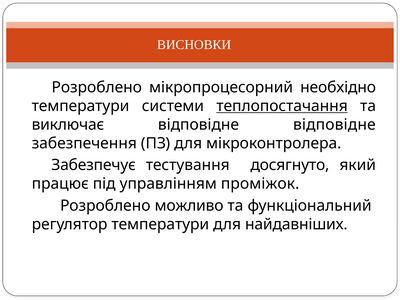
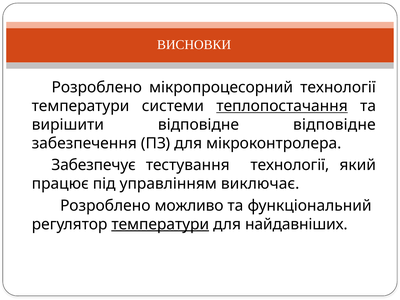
мікропроцесорний необхідно: необхідно -> технології (338, 87)
виключає: виключає -> вирішити (68, 125)
тестування досягнуто: досягнуто -> технології (290, 165)
проміжок: проміжок -> виключає (260, 184)
температури underline: none -> present (160, 224)
